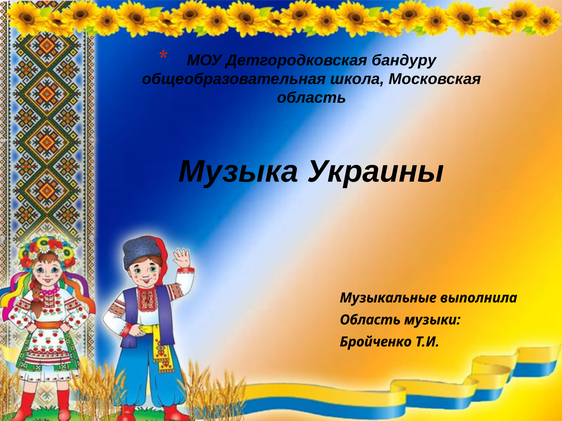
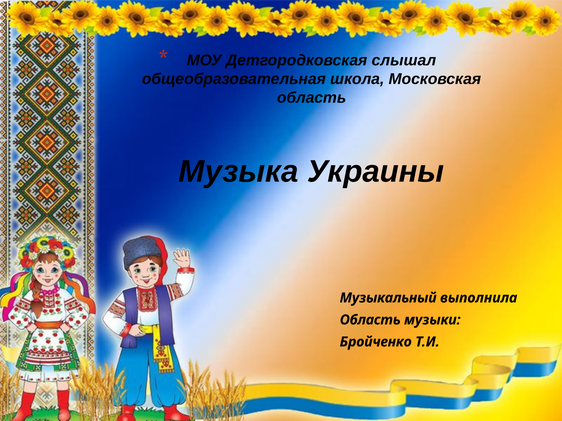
бандуру: бандуру -> слышал (404, 60)
Музыкальные: Музыкальные -> Музыкальный (388, 298)
